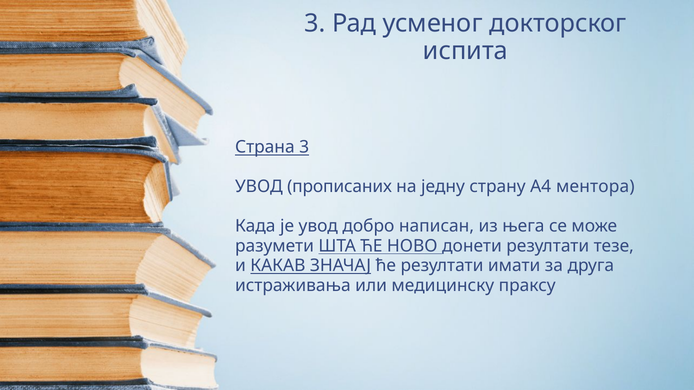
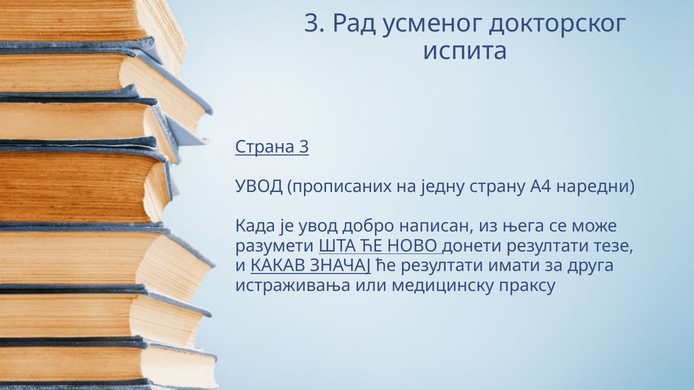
ментора: ментора -> наредни (595, 187)
